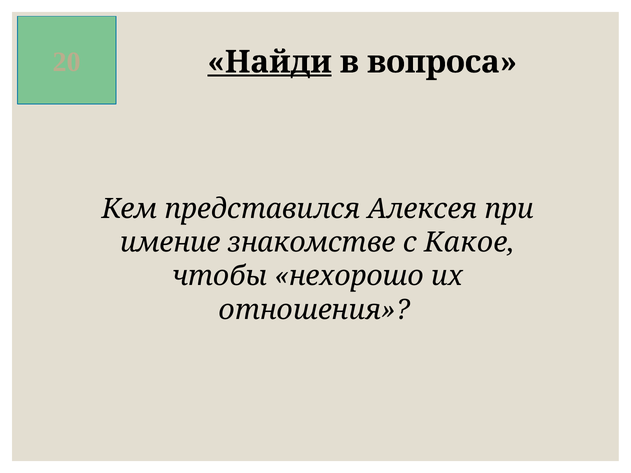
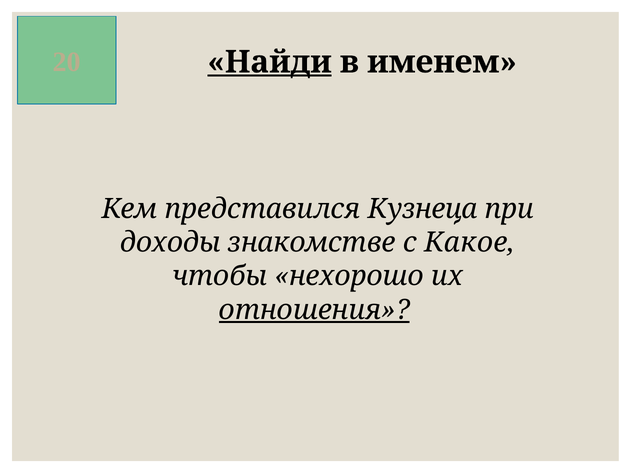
вопроса: вопроса -> именем (442, 62)
Алексея: Алексея -> Кузнеца (423, 209)
имение: имение -> доходы (171, 243)
отношения underline: none -> present (314, 310)
